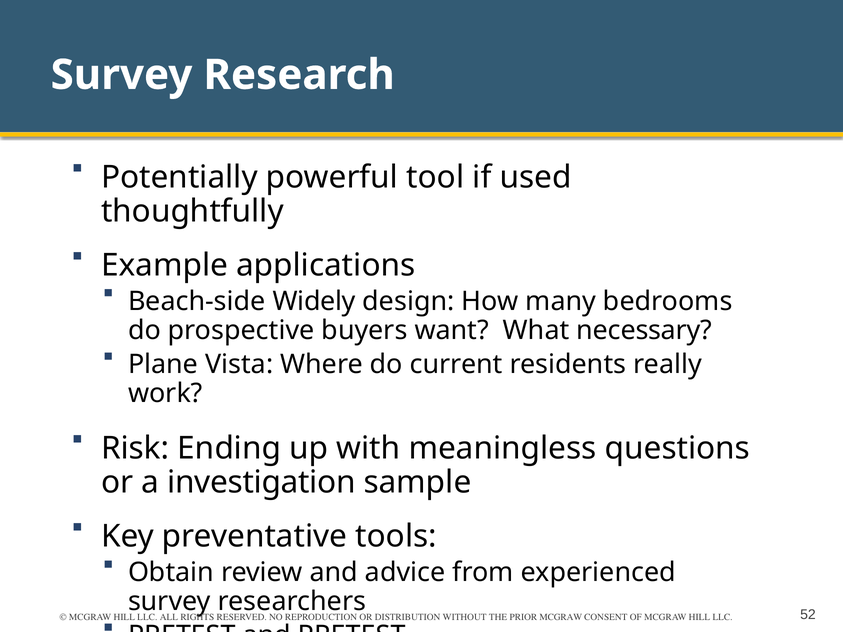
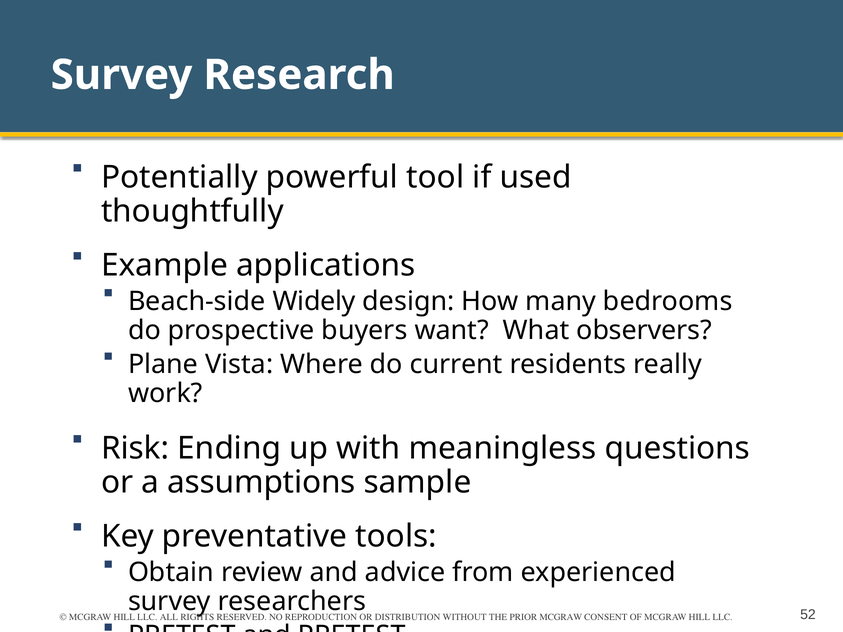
necessary: necessary -> observers (644, 330)
investigation: investigation -> assumptions (261, 483)
